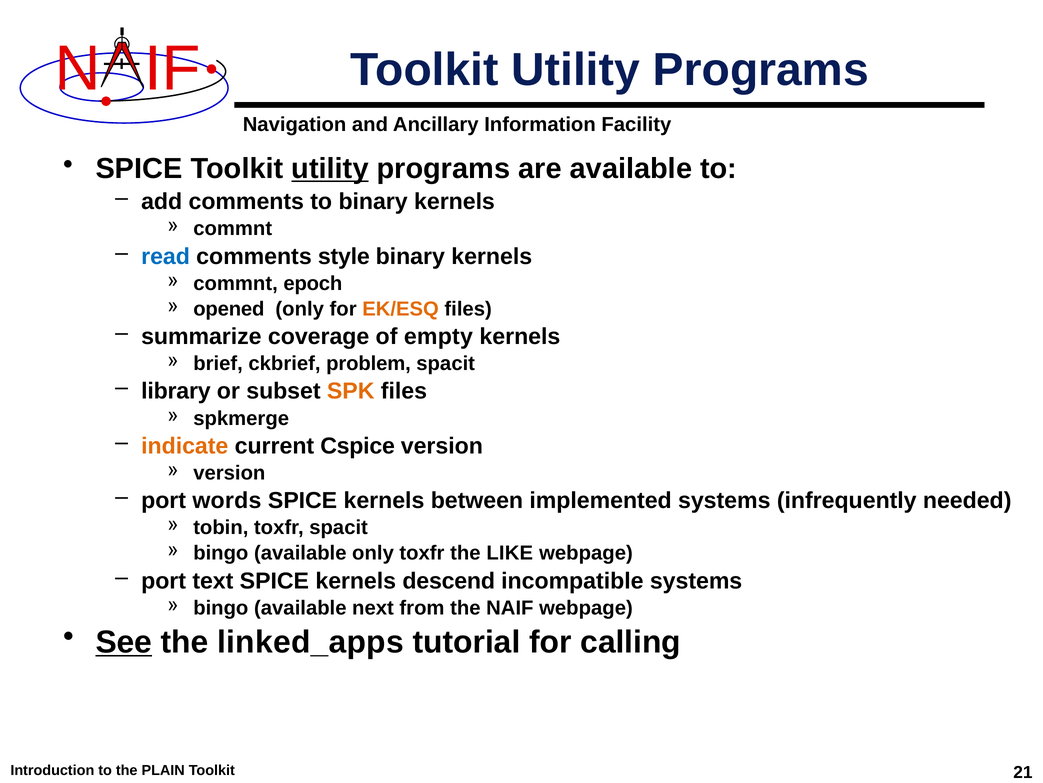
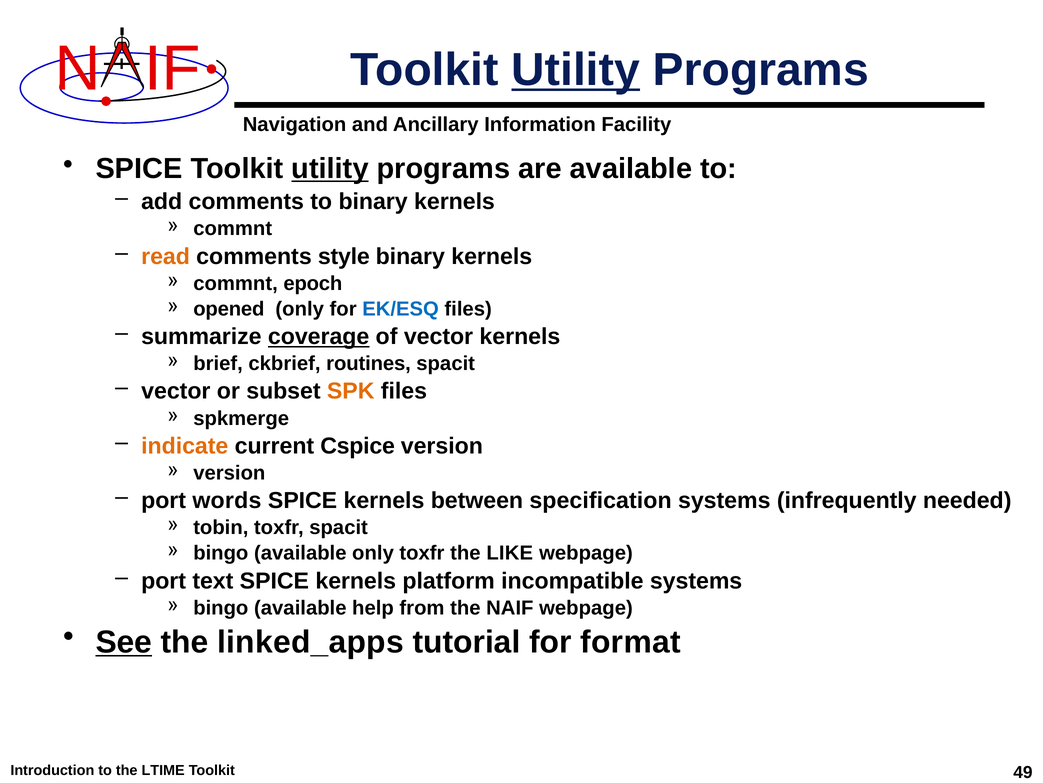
Utility underline: none -> present (576, 70)
read colour: blue -> orange (166, 256)
EK/ESQ colour: orange -> blue (401, 309)
coverage underline: none -> present (319, 336)
of empty: empty -> vector (439, 336)
problem: problem -> routines (369, 364)
library: library -> vector (176, 391)
implemented: implemented -> specification (601, 500)
descend: descend -> platform (449, 581)
next: next -> help (373, 608)
calling: calling -> format (630, 642)
PLAIN: PLAIN -> LTIME (163, 770)
21: 21 -> 49 (1023, 772)
